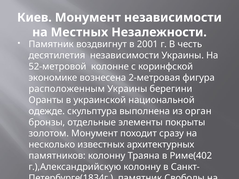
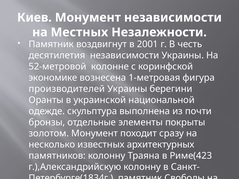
2-метровая: 2-метровая -> 1-метровая (154, 78)
расположенным: расположенным -> производителей (67, 89)
орган: орган -> почти (198, 111)
Риме(402: Риме(402 -> Риме(423 (191, 156)
